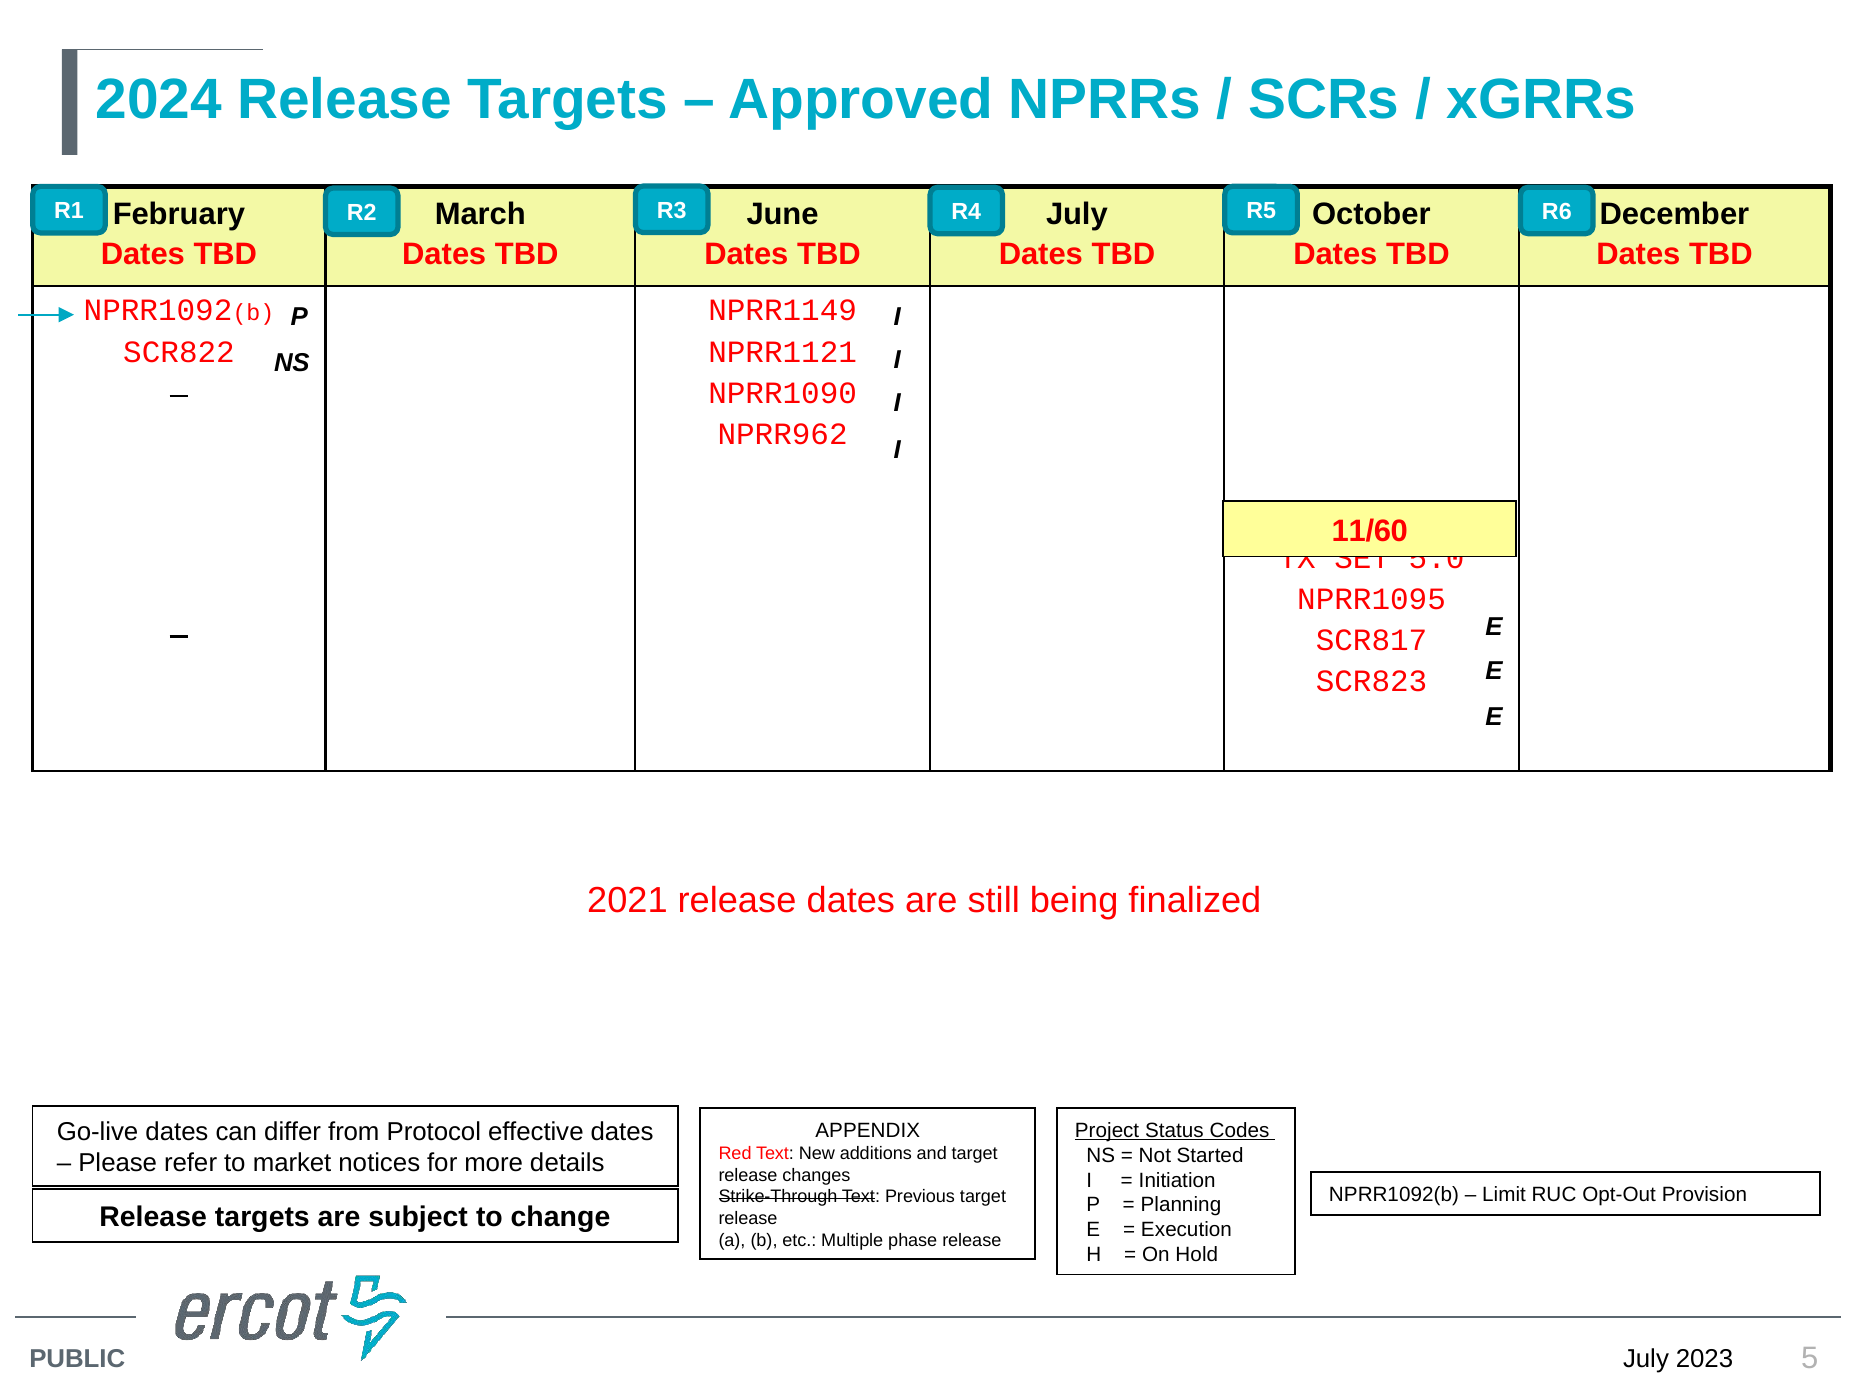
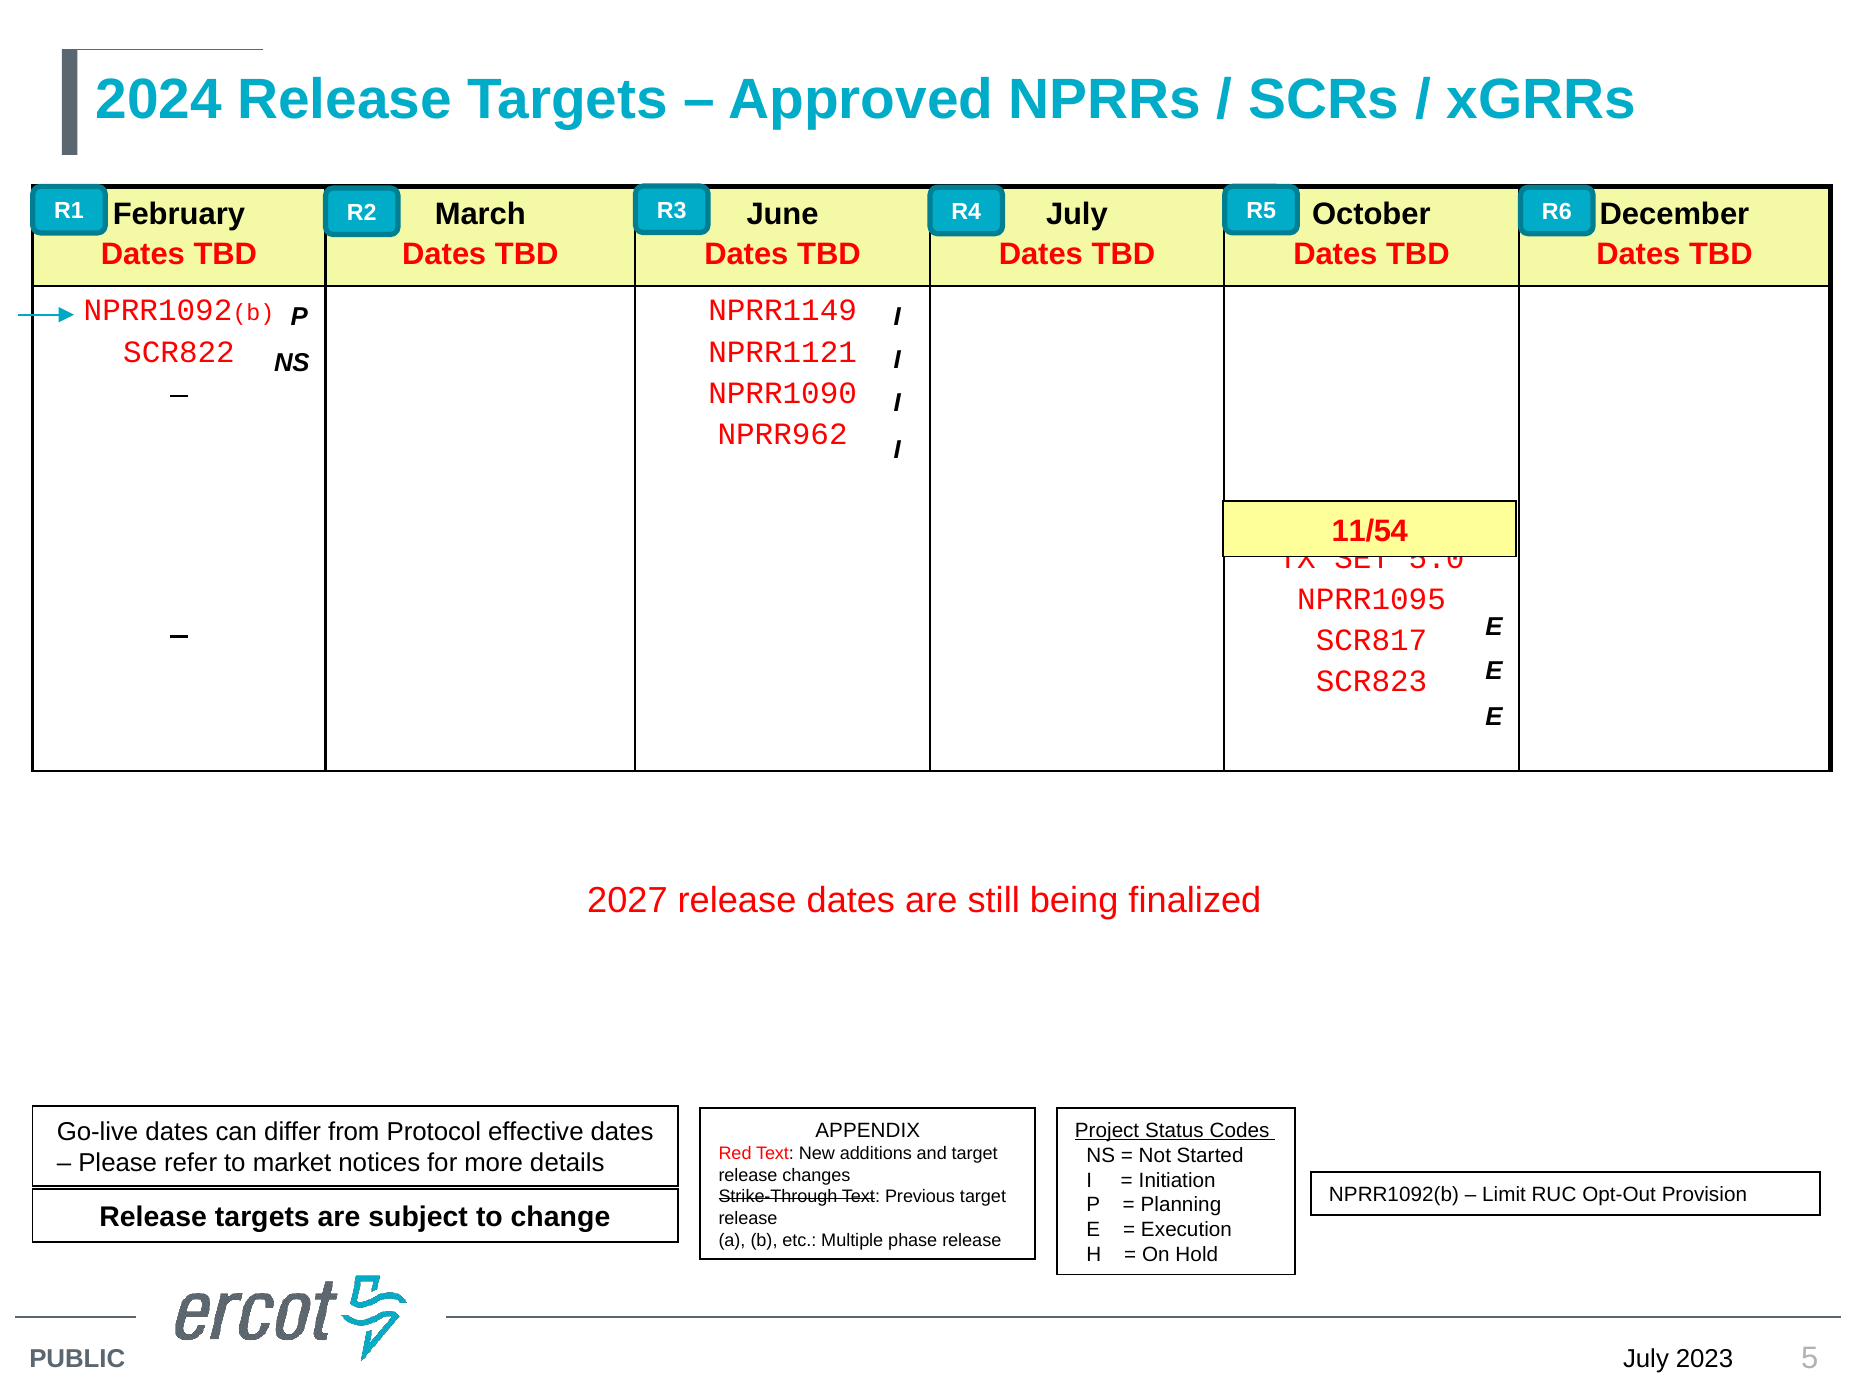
11/60: 11/60 -> 11/54 (1370, 531)
2021: 2021 -> 2027 (627, 901)
